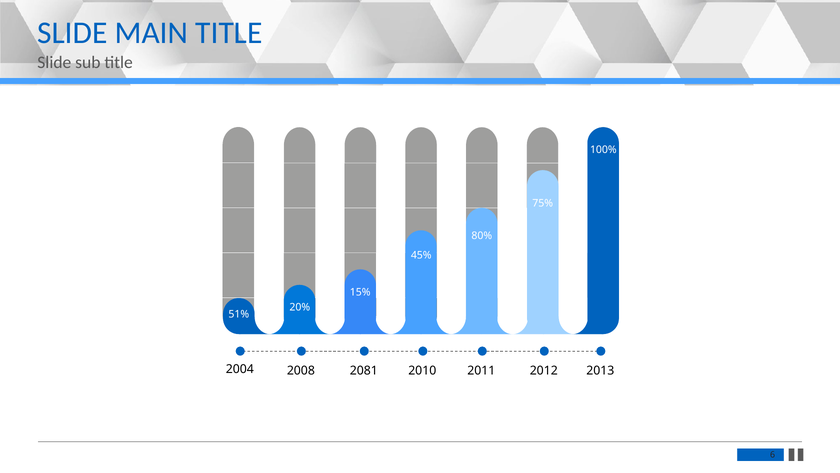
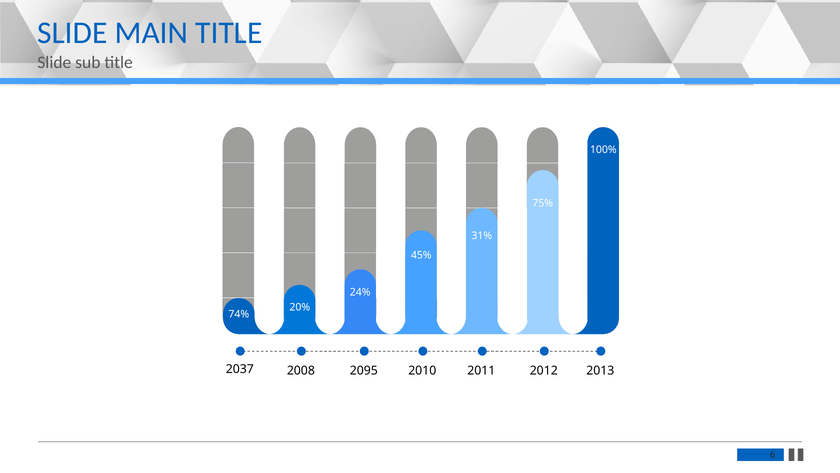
80%: 80% -> 31% (482, 236)
15%: 15% -> 24% (360, 292)
51%: 51% -> 74% (239, 314)
2004: 2004 -> 2037 (240, 369)
2081: 2081 -> 2095 (364, 370)
